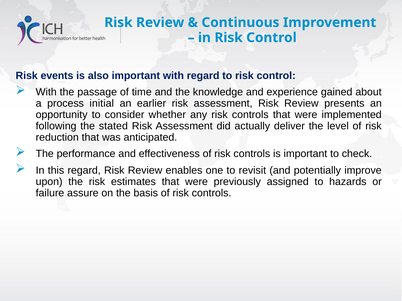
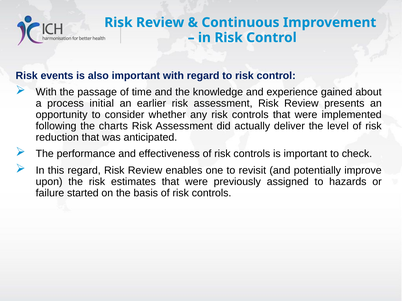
stated: stated -> charts (113, 126)
assure: assure -> started (83, 193)
